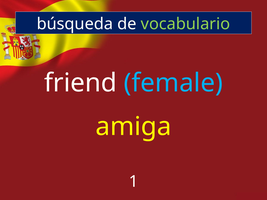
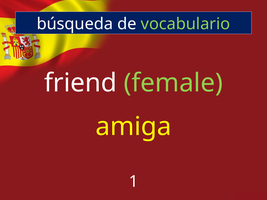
female colour: light blue -> light green (173, 83)
